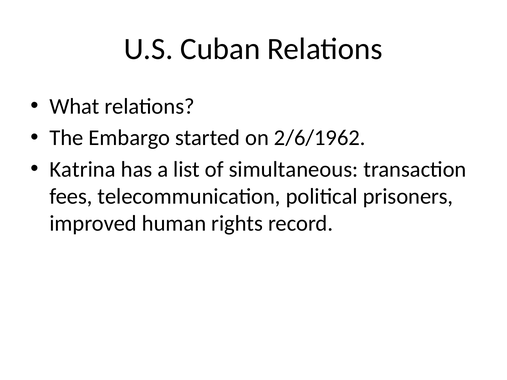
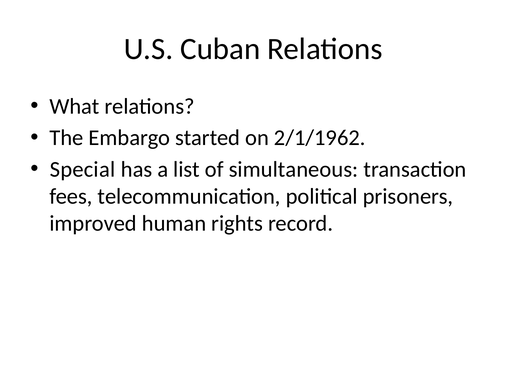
2/6/1962: 2/6/1962 -> 2/1/1962 (320, 138)
Katrina: Katrina -> Special (83, 169)
